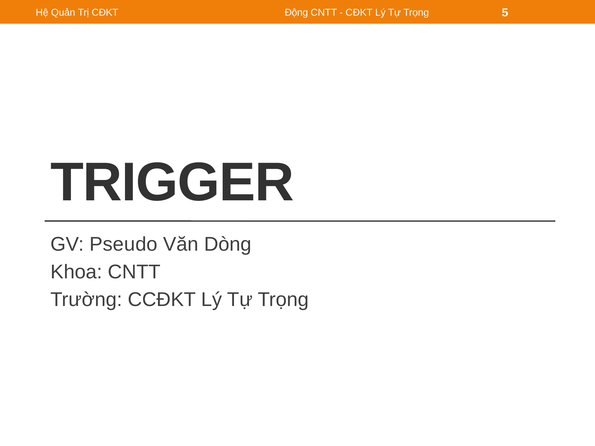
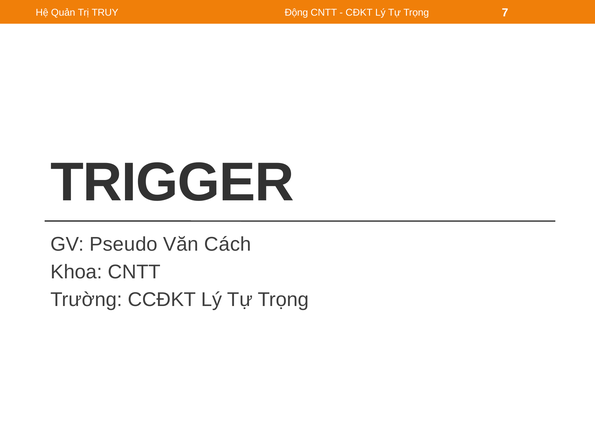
Trị CĐKT: CĐKT -> TRUY (105, 13)
5: 5 -> 7 (505, 13)
Dòng: Dòng -> Cách (228, 244)
